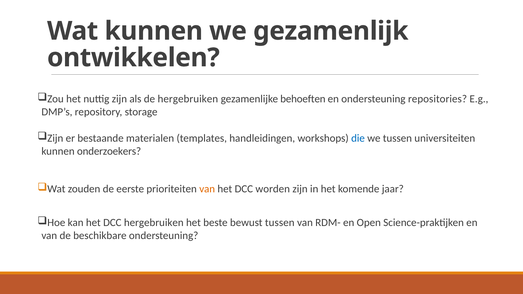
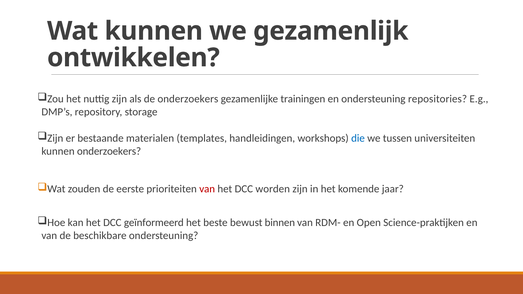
de hergebruiken: hergebruiken -> onderzoekers (188, 99)
behoeften: behoeften -> trainingen (303, 99)
van colour: orange -> red (207, 189)
DCC hergebruiken: hergebruiken -> geïnformeerd (154, 223)
bewust tussen: tussen -> binnen (280, 223)
